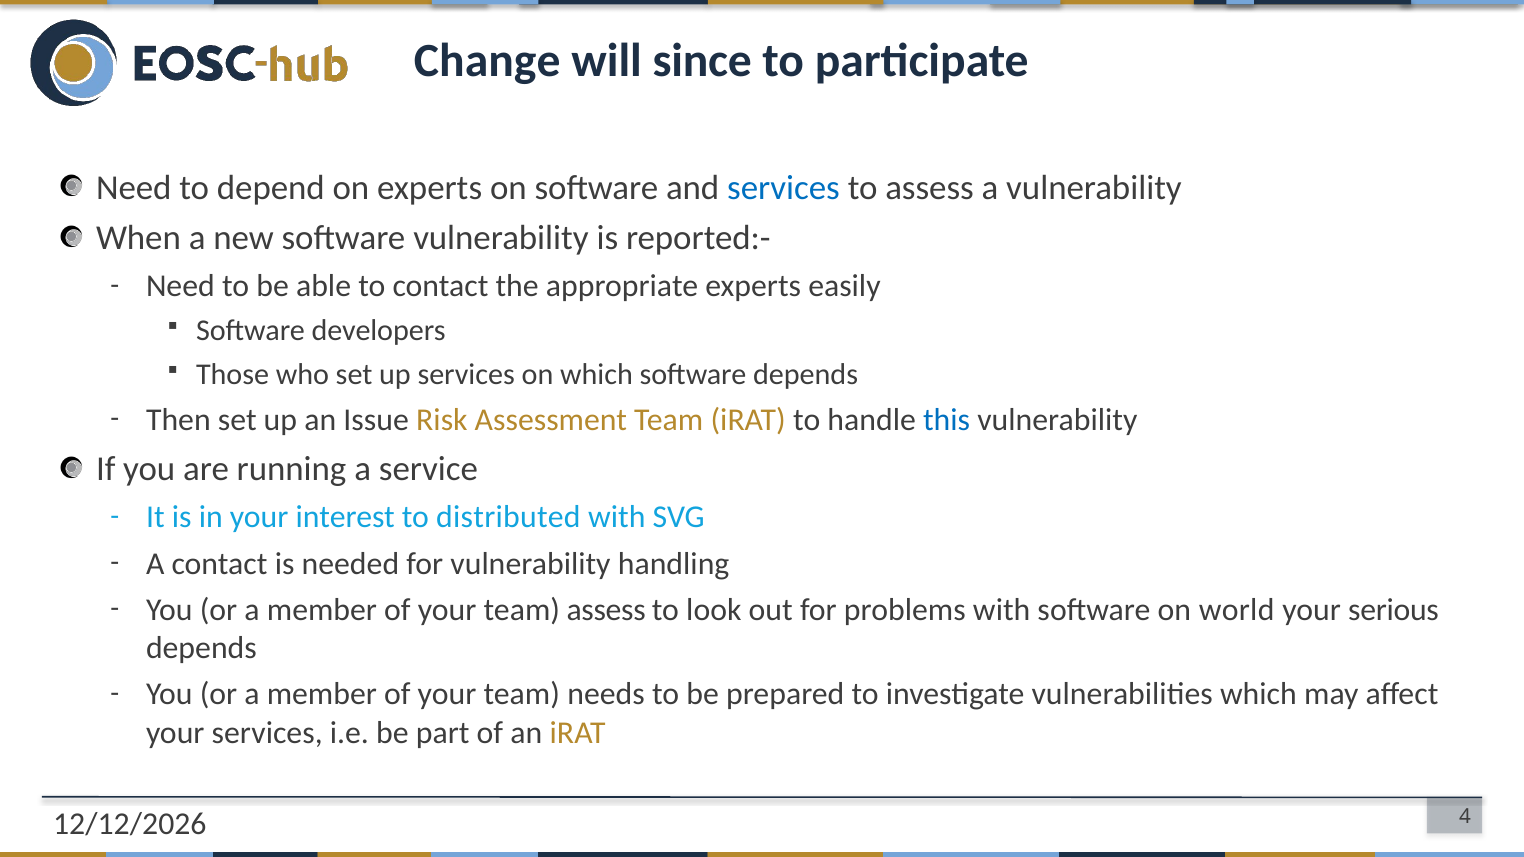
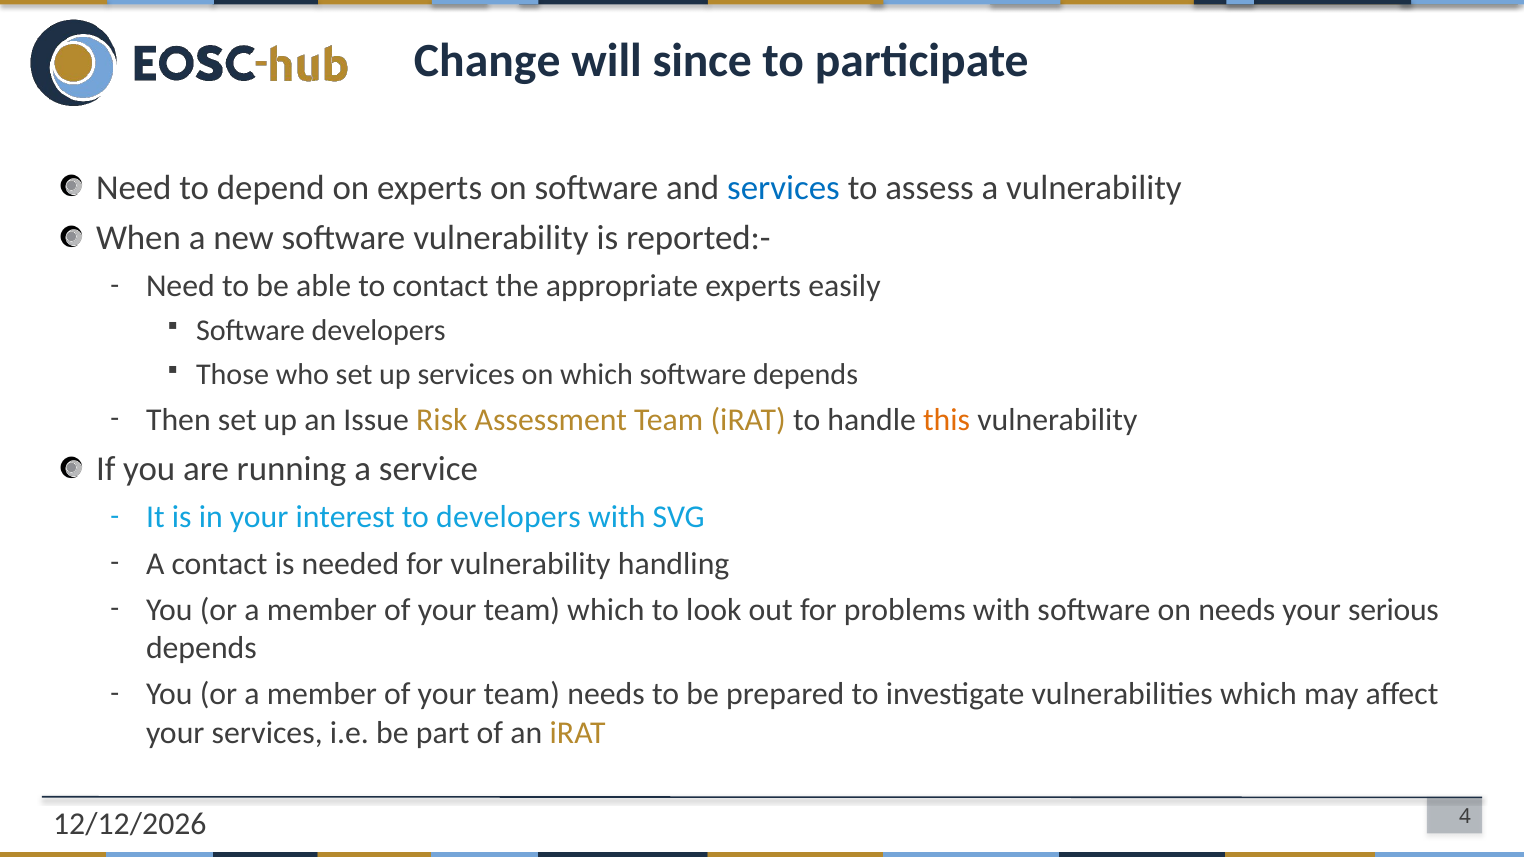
this colour: blue -> orange (947, 420)
to distributed: distributed -> developers (508, 517)
team assess: assess -> which (606, 610)
on world: world -> needs (1237, 610)
